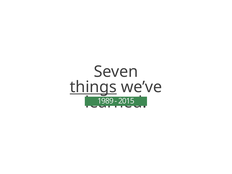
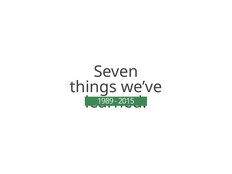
things underline: present -> none (93, 87)
